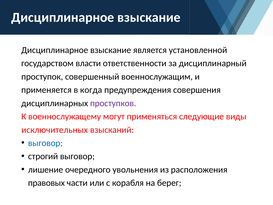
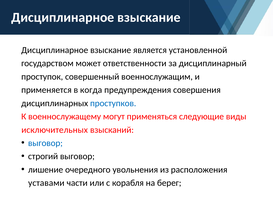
власти: власти -> может (88, 63)
проступков colour: purple -> blue (113, 103)
правовых: правовых -> уставами (46, 183)
